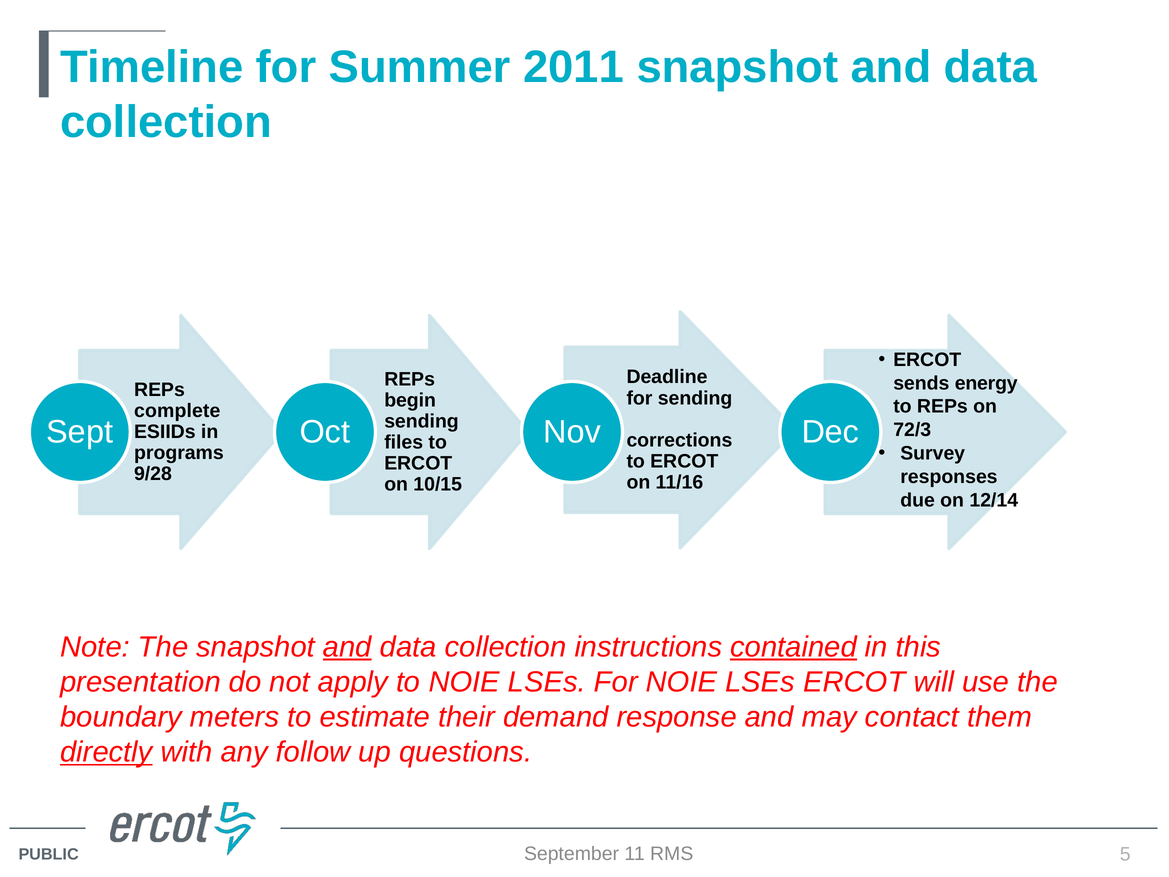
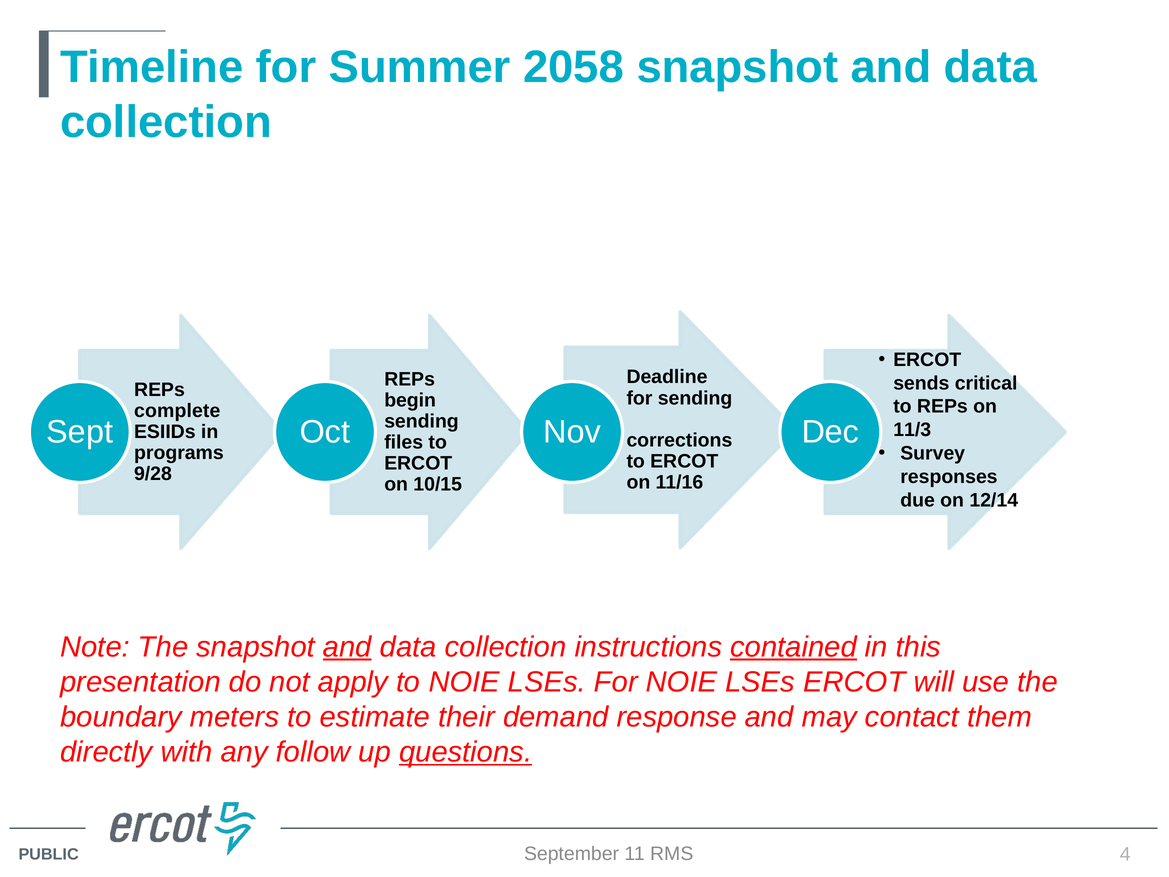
2011: 2011 -> 2058 (574, 67)
energy: energy -> critical (986, 383)
72/3: 72/3 -> 11/3 (912, 430)
directly underline: present -> none (106, 752)
questions underline: none -> present (466, 752)
5: 5 -> 4 (1125, 854)
